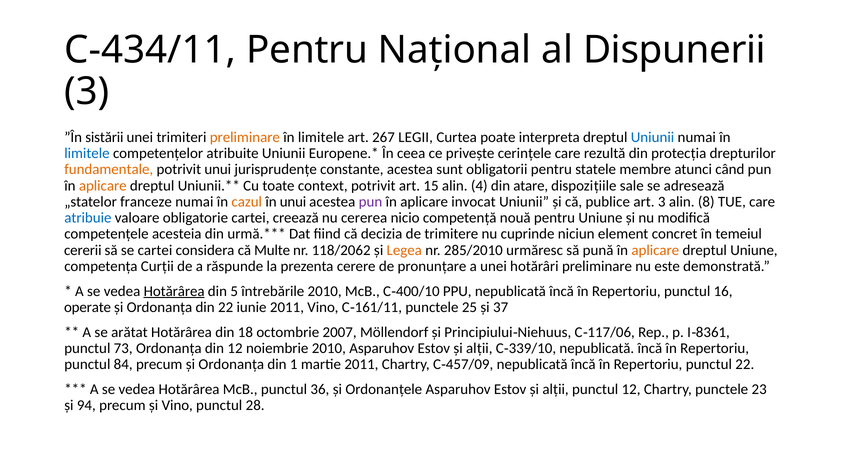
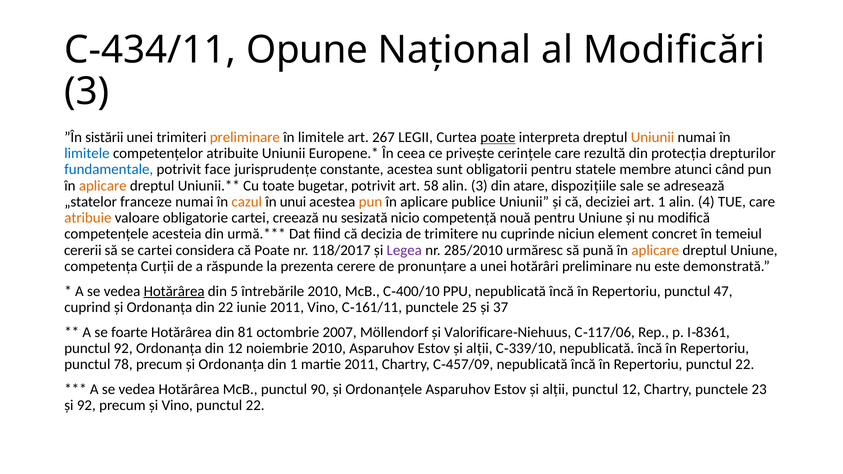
C-434/11 Pentru: Pentru -> Opune (307, 50)
Dispunerii: Dispunerii -> Modificări (674, 50)
poate underline: none -> present (498, 137)
Uniunii colour: blue -> orange (653, 137)
fundamentale colour: orange -> blue (109, 170)
potrivit unui: unui -> face (218, 170)
context: context -> bugetar (323, 186)
15: 15 -> 58 (431, 186)
alin 4: 4 -> 3 (479, 186)
pun colour: purple -> orange (370, 202)
invocat: invocat -> publice (474, 202)
publice: publice -> deciziei (608, 202)
art 3: 3 -> 1 (662, 202)
8: 8 -> 4 (706, 202)
atribuie colour: blue -> orange (88, 218)
cererea: cererea -> sesizată (364, 218)
că Multe: Multe -> Poate (272, 250)
118/2062: 118/2062 -> 118/2017 (341, 250)
Legea colour: orange -> purple (404, 250)
16: 16 -> 47 (723, 291)
operate: operate -> cuprind (87, 307)
arătat: arătat -> foarte (130, 332)
18: 18 -> 81 (245, 332)
Principiului: Principiului -> Valorificare (479, 332)
punctul 73: 73 -> 92 (123, 348)
84: 84 -> 78 (123, 365)
36: 36 -> 90 (320, 390)
şi 94: 94 -> 92 (86, 406)
Vino punctul 28: 28 -> 22 (255, 406)
